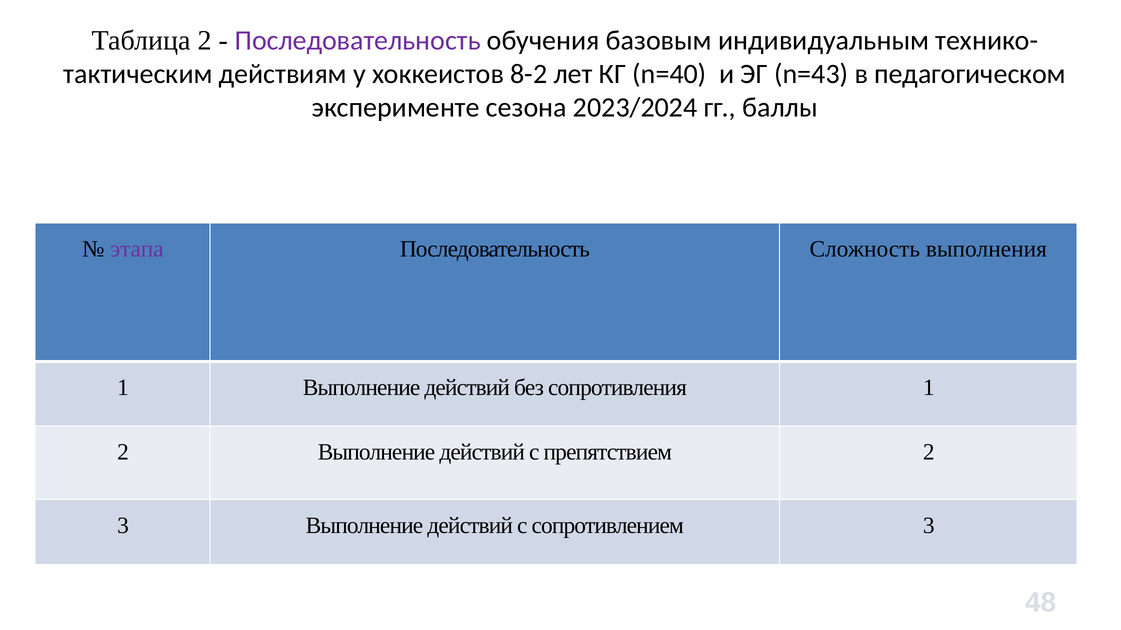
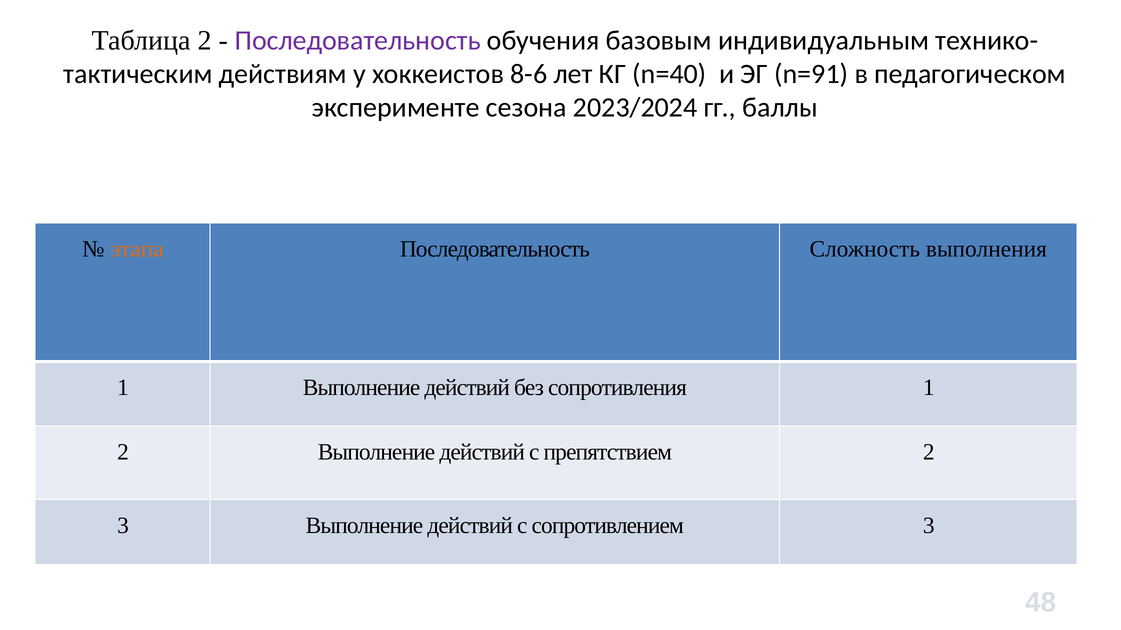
8-2: 8-2 -> 8-6 (529, 74)
n=43: n=43 -> n=91 (811, 74)
этапа colour: purple -> orange (137, 249)
